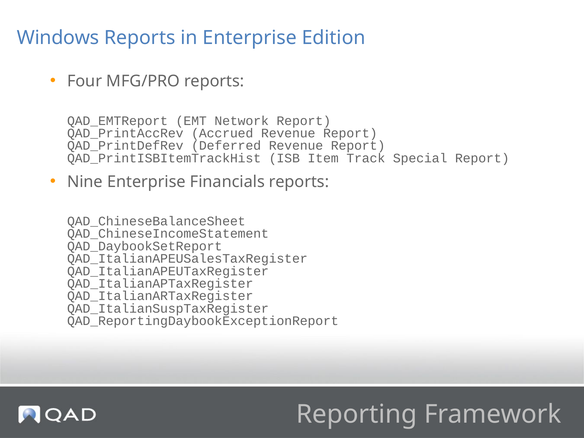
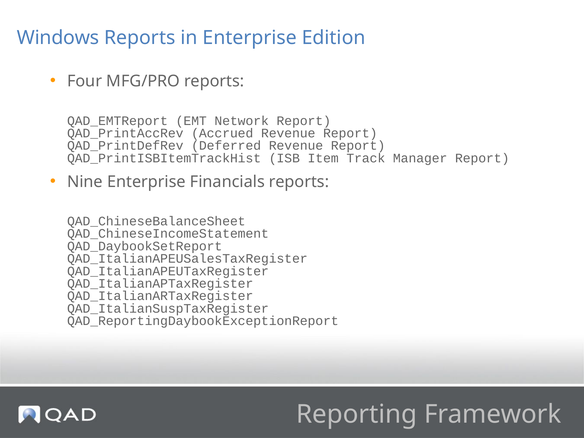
Special: Special -> Manager (420, 158)
